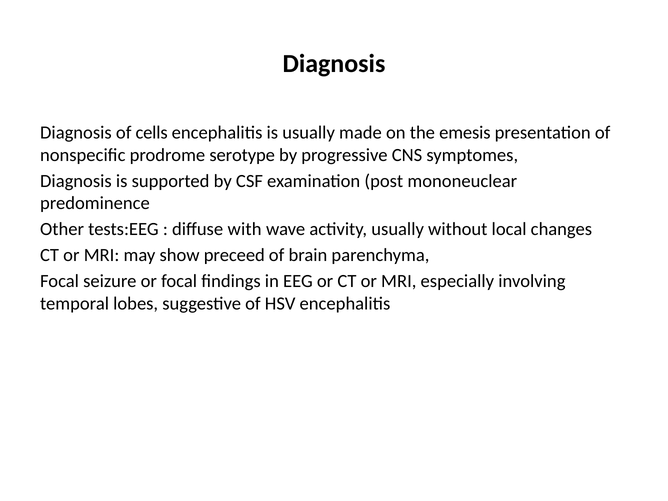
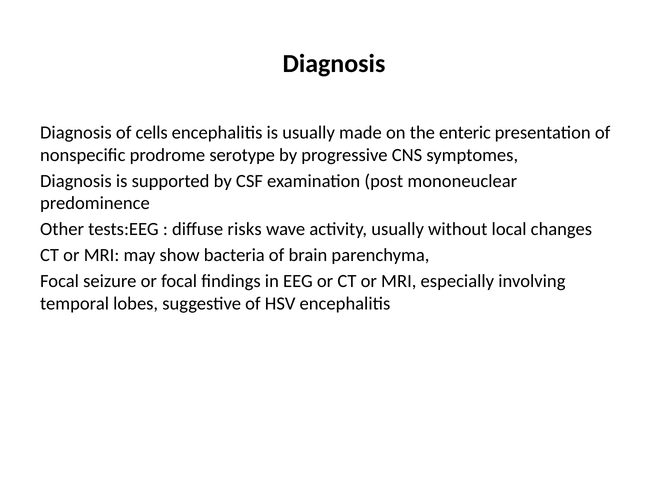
emesis: emesis -> enteric (465, 133)
with: with -> risks (245, 229)
preceed: preceed -> bacteria (234, 255)
